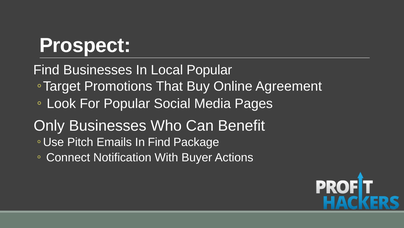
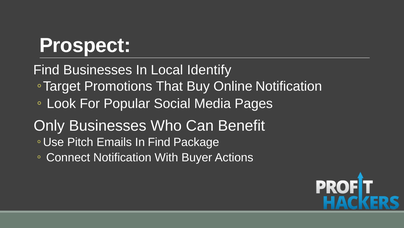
Local Popular: Popular -> Identify (209, 70)
Online Agreement: Agreement -> Notification (289, 86)
